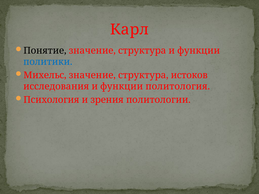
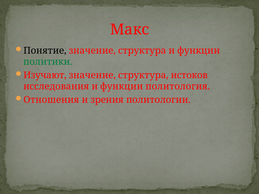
Карл: Карл -> Макс (130, 30)
политики colour: blue -> green (48, 62)
Михельс: Михельс -> Изучают (45, 75)
Психология: Психология -> Отношения (51, 100)
